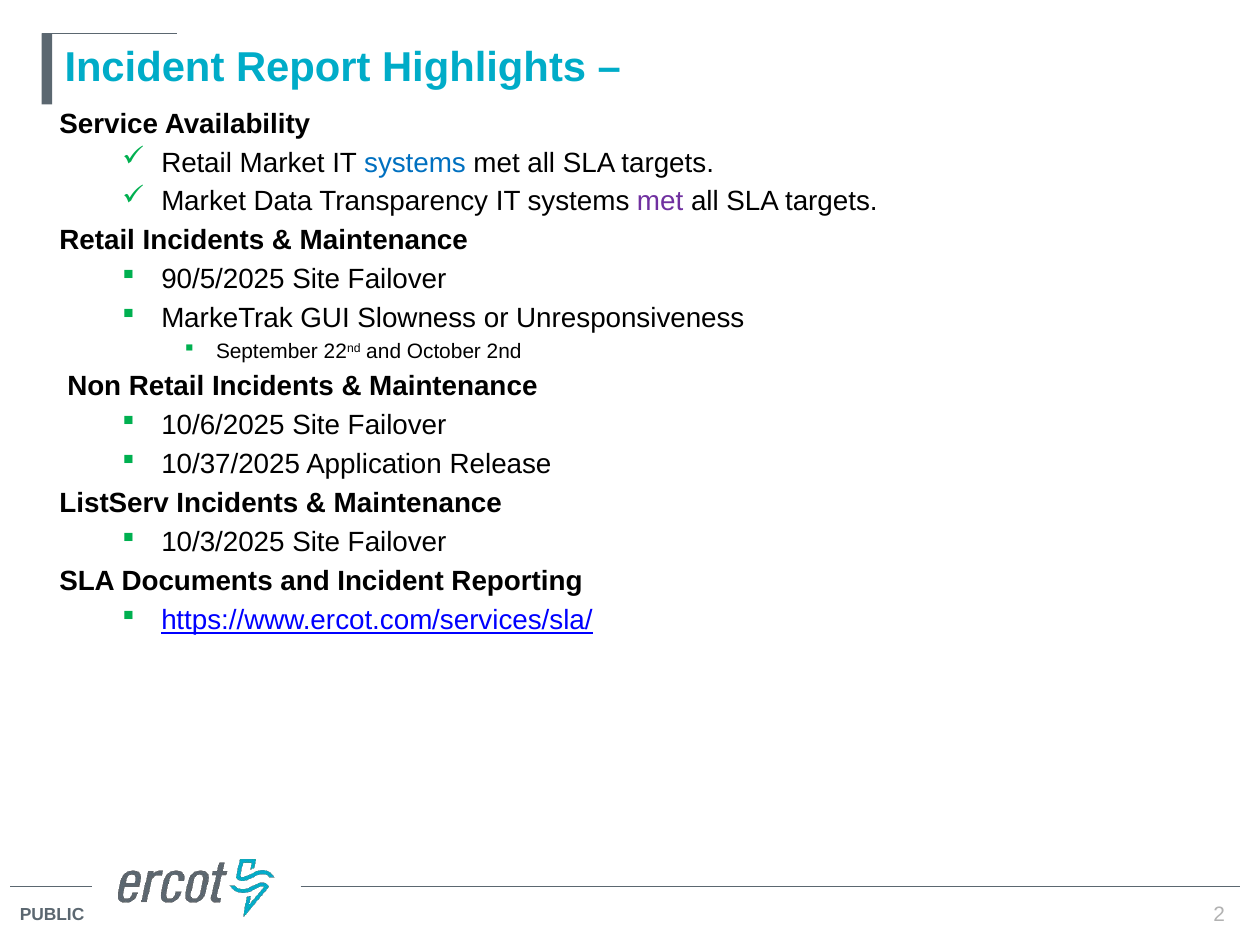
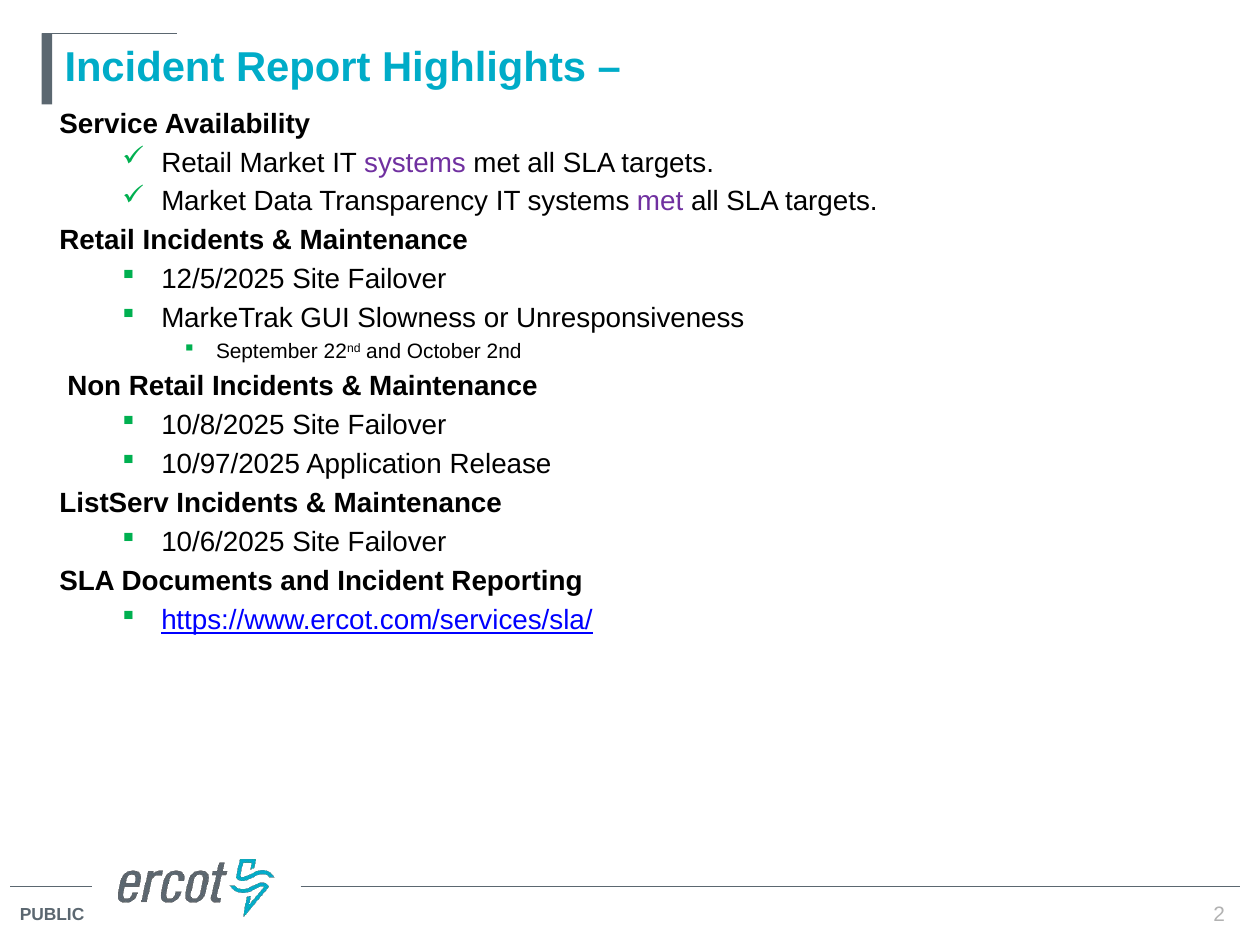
systems colour: blue -> purple (415, 163)
90/5/2025: 90/5/2025 -> 12/5/2025 (223, 280)
10/6/2025: 10/6/2025 -> 10/8/2025 (223, 426)
10/37/2025: 10/37/2025 -> 10/97/2025 (231, 465)
10/3/2025: 10/3/2025 -> 10/6/2025 (223, 543)
